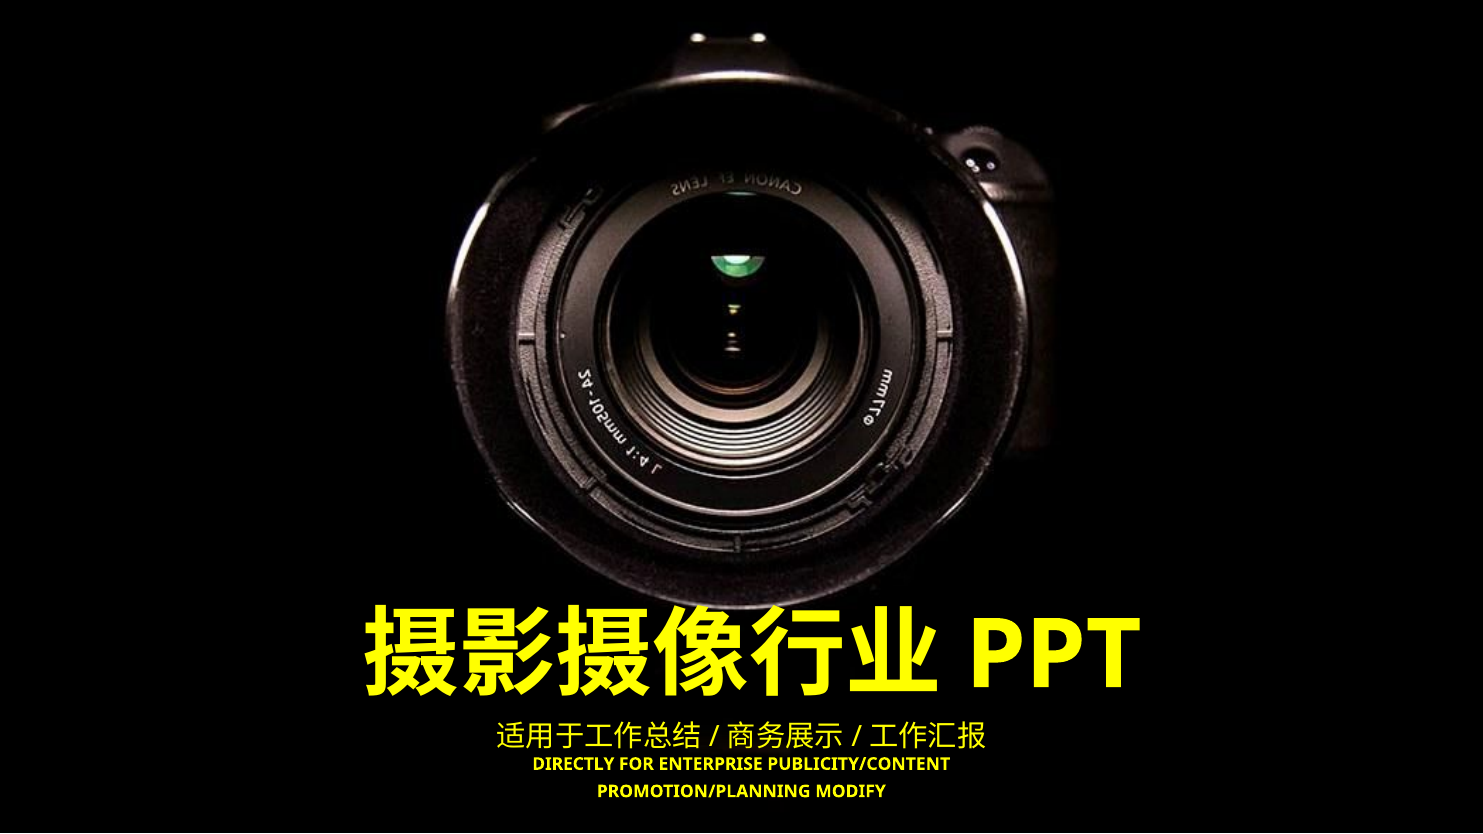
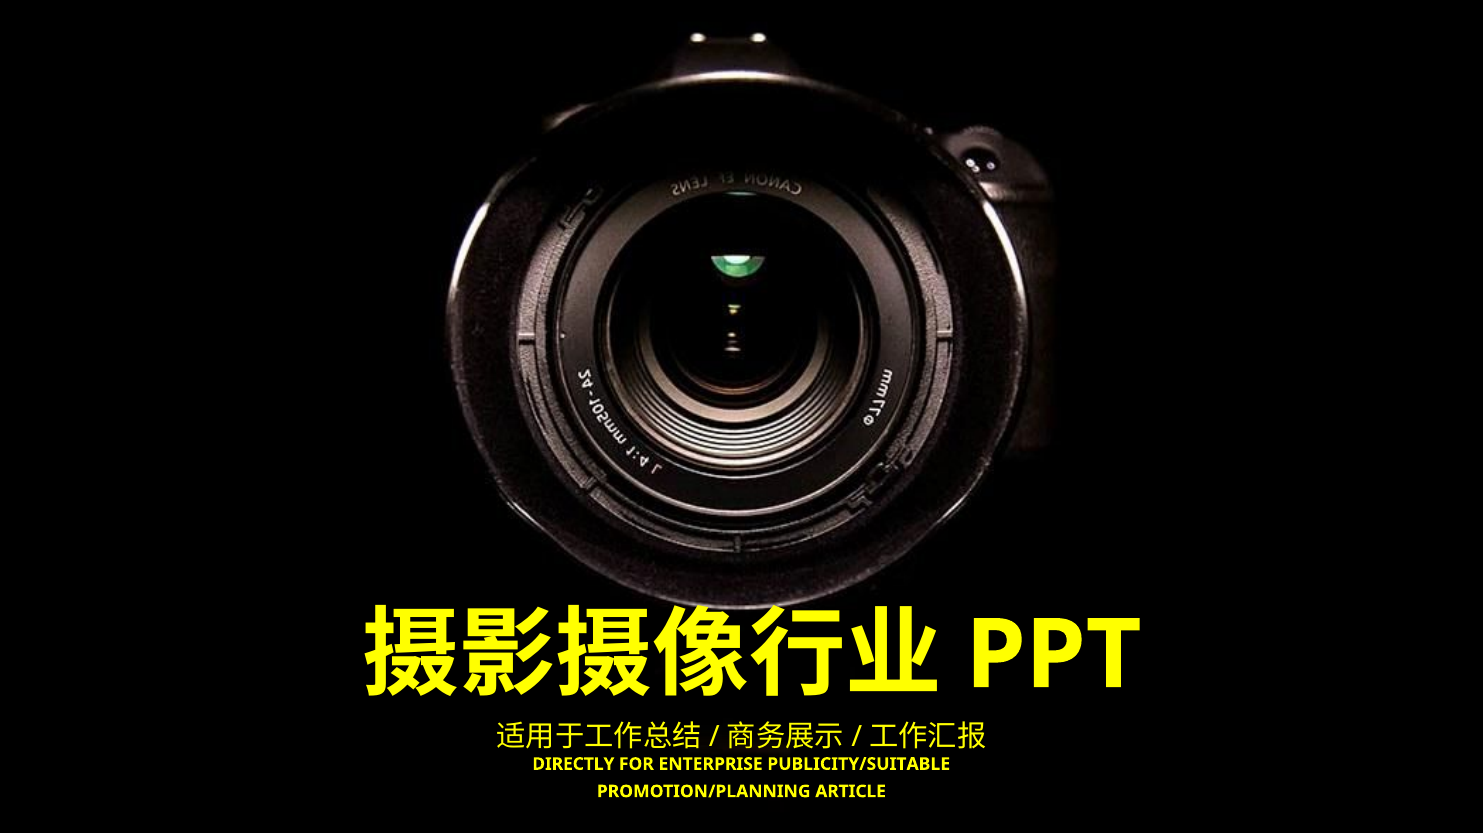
PUBLICITY/CONTENT: PUBLICITY/CONTENT -> PUBLICITY/SUITABLE (859, 764)
MODIFY: MODIFY -> ARTICLE (851, 792)
